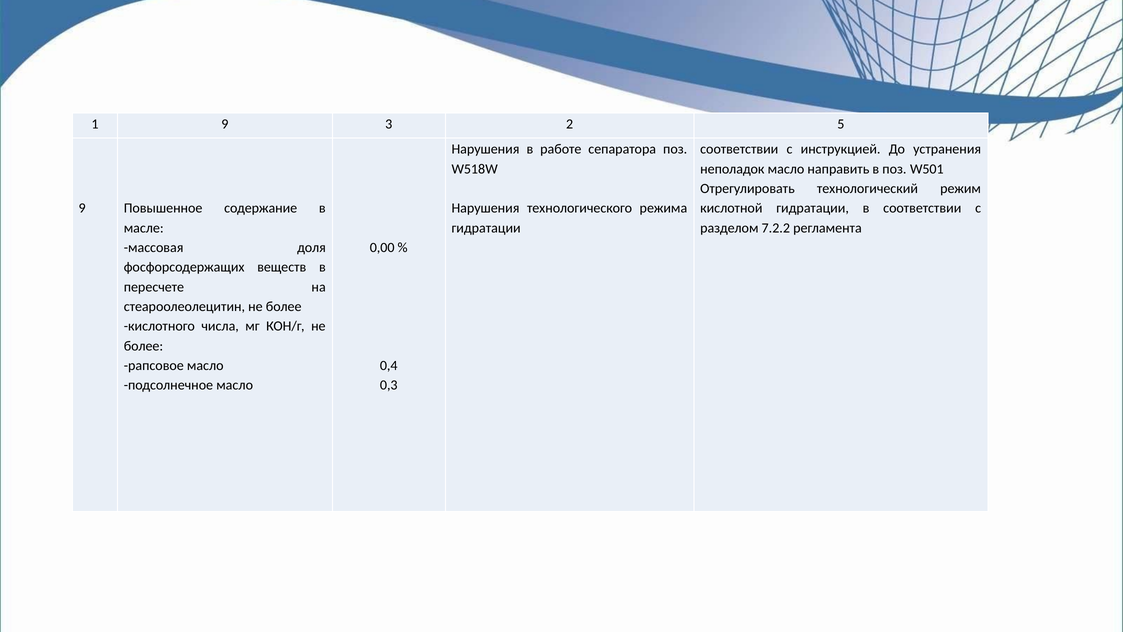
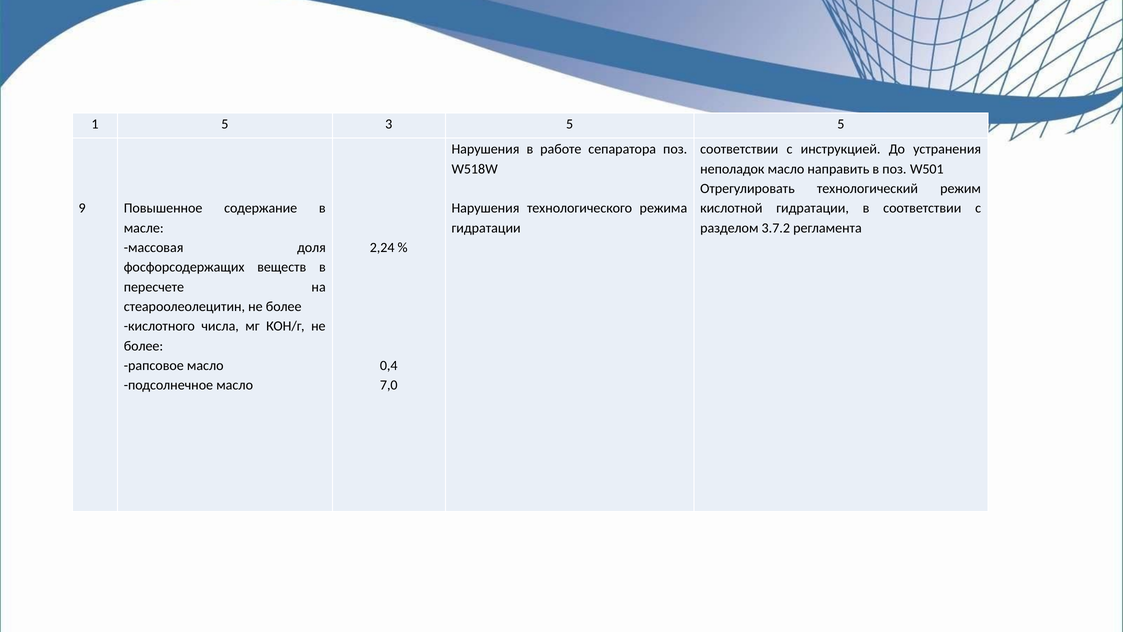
1 9: 9 -> 5 (225, 124)
3 2: 2 -> 5 (570, 124)
7.2.2: 7.2.2 -> 3.7.2 (776, 228)
0,00: 0,00 -> 2,24 (382, 248)
0,3: 0,3 -> 7,0 (389, 385)
